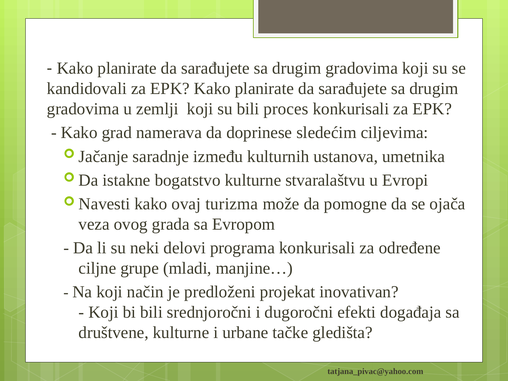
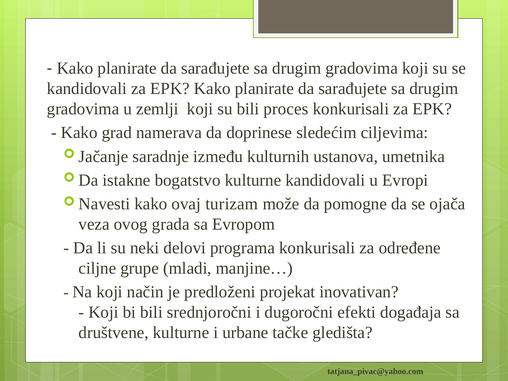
kulturne stvaralaštvu: stvaralaštvu -> kandidovali (325, 180)
turizma: turizma -> turizam (232, 204)
